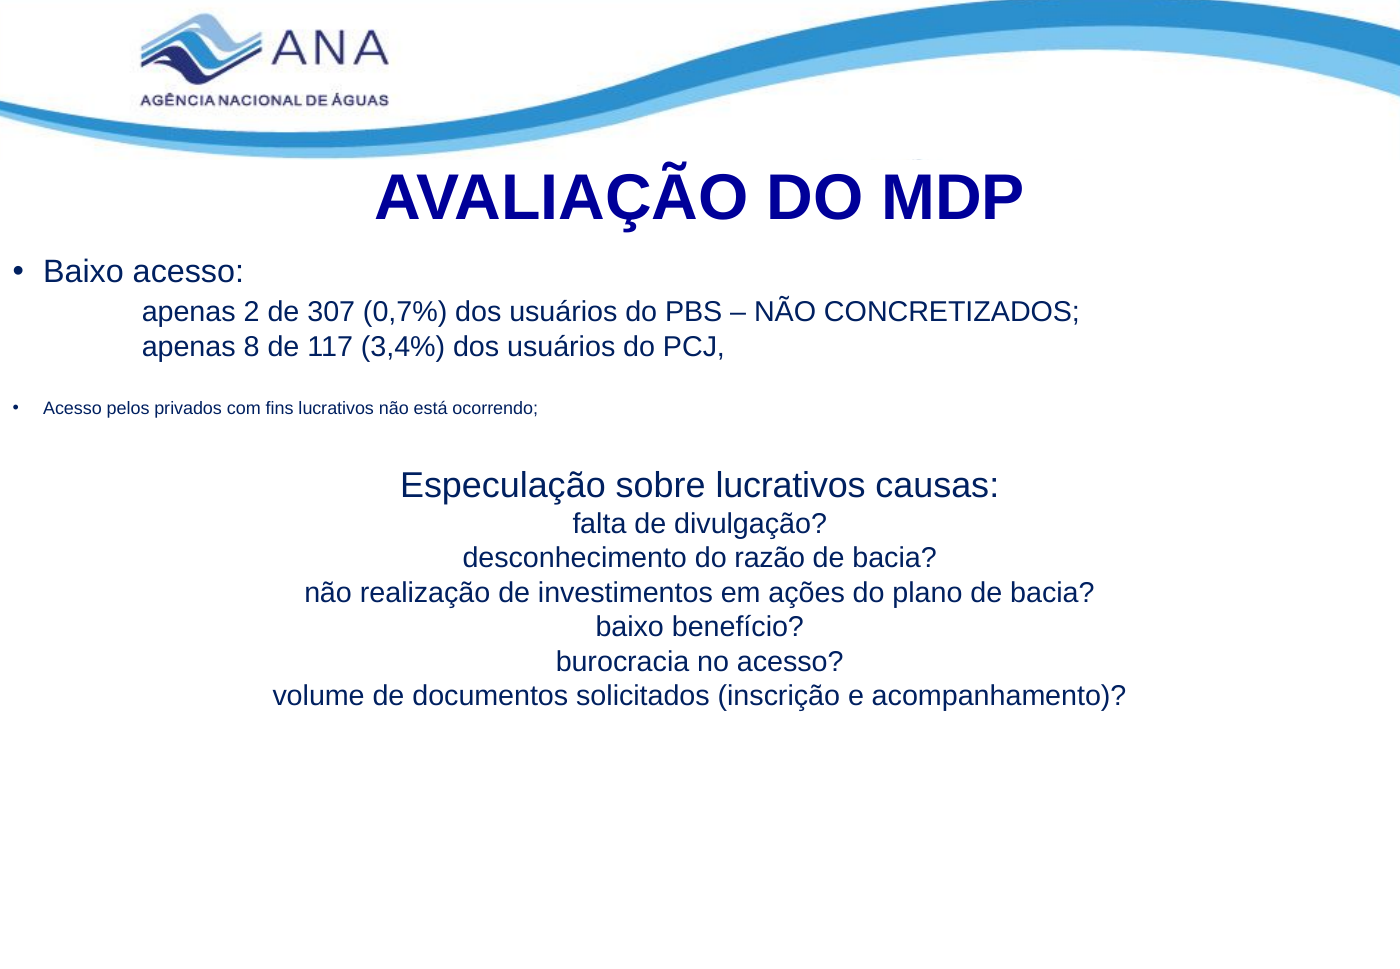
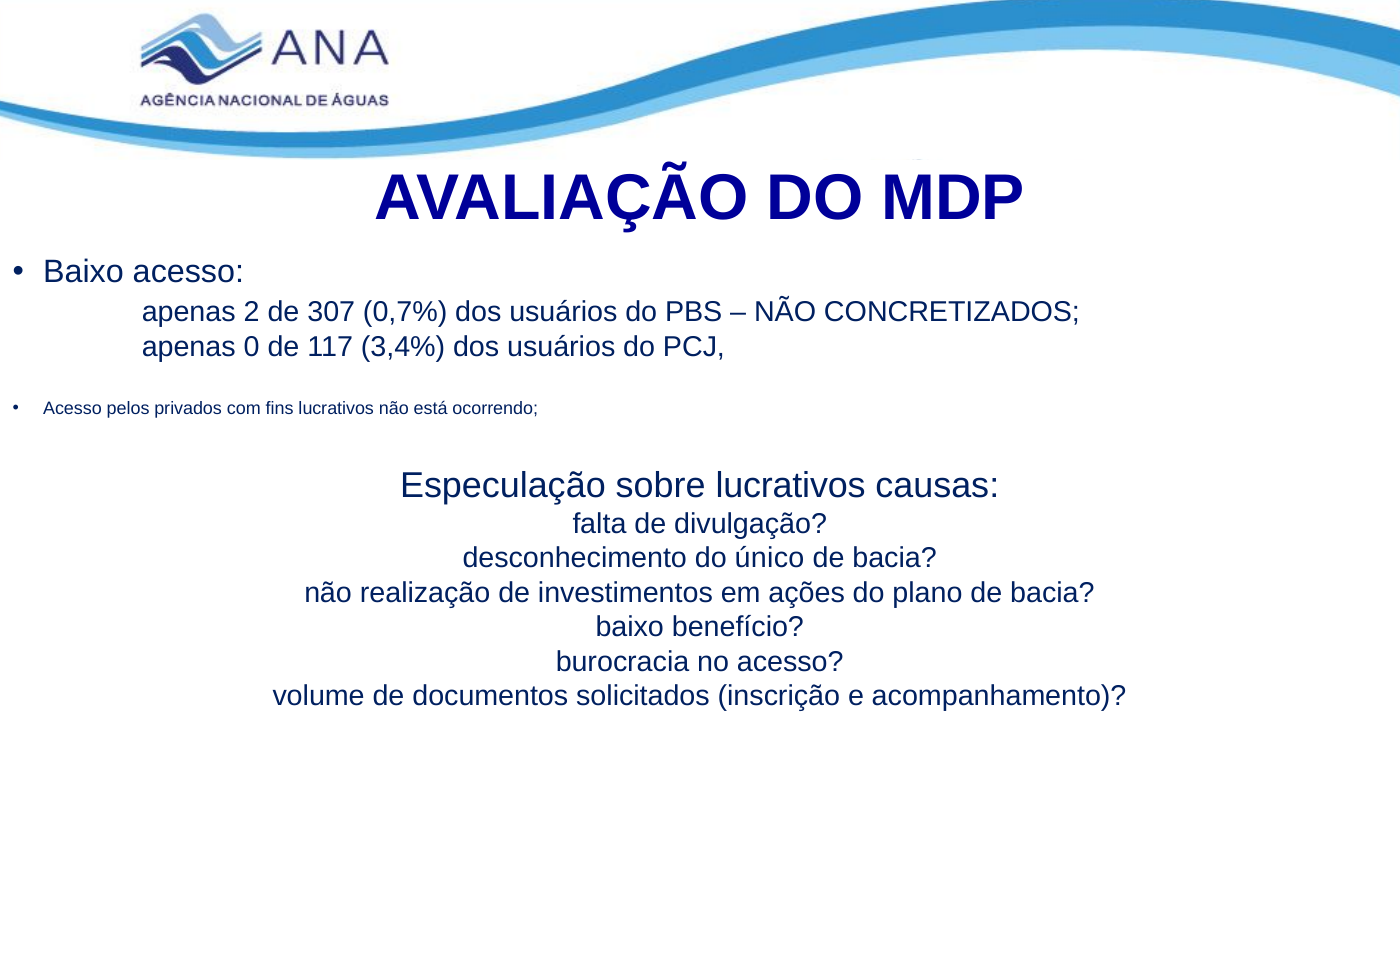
8: 8 -> 0 (252, 347)
razão: razão -> único (770, 559)
